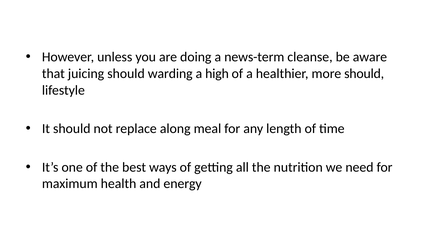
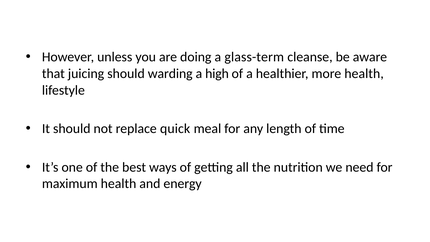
news-term: news-term -> glass-term (254, 57)
more should: should -> health (364, 74)
along: along -> quick (175, 129)
